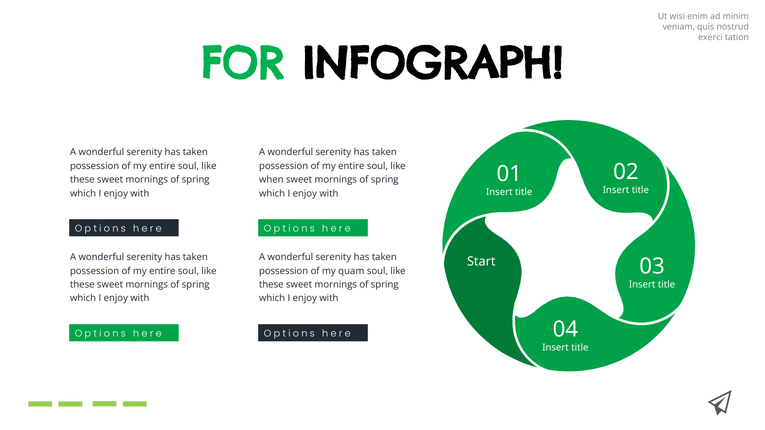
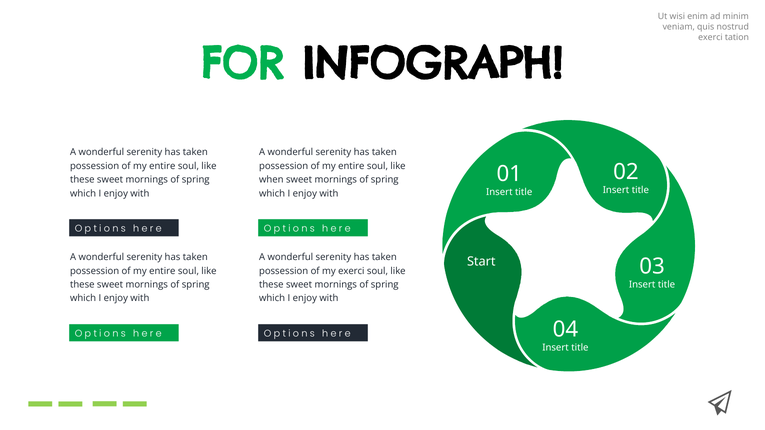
my quam: quam -> exerci (351, 271)
